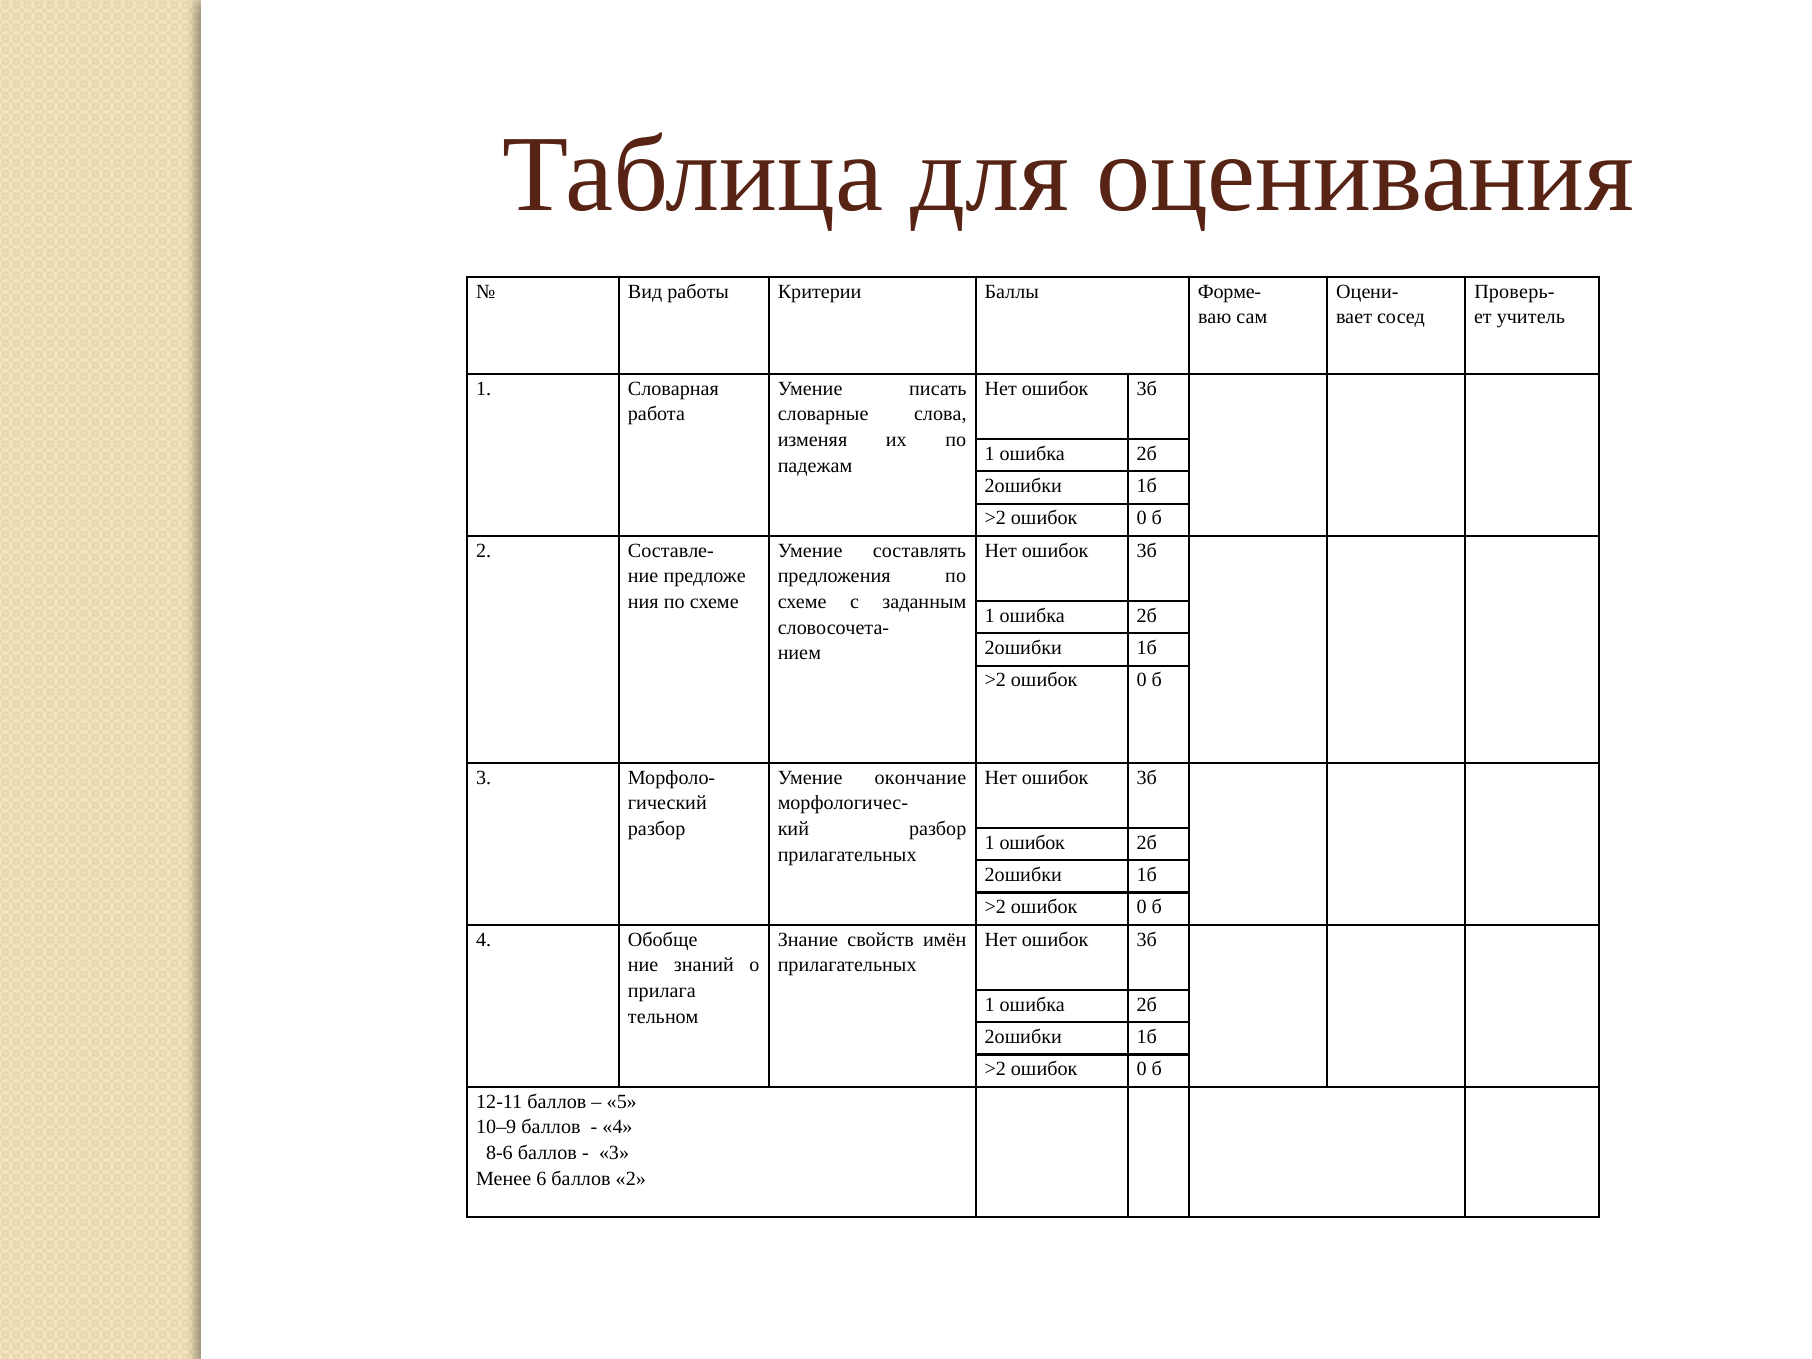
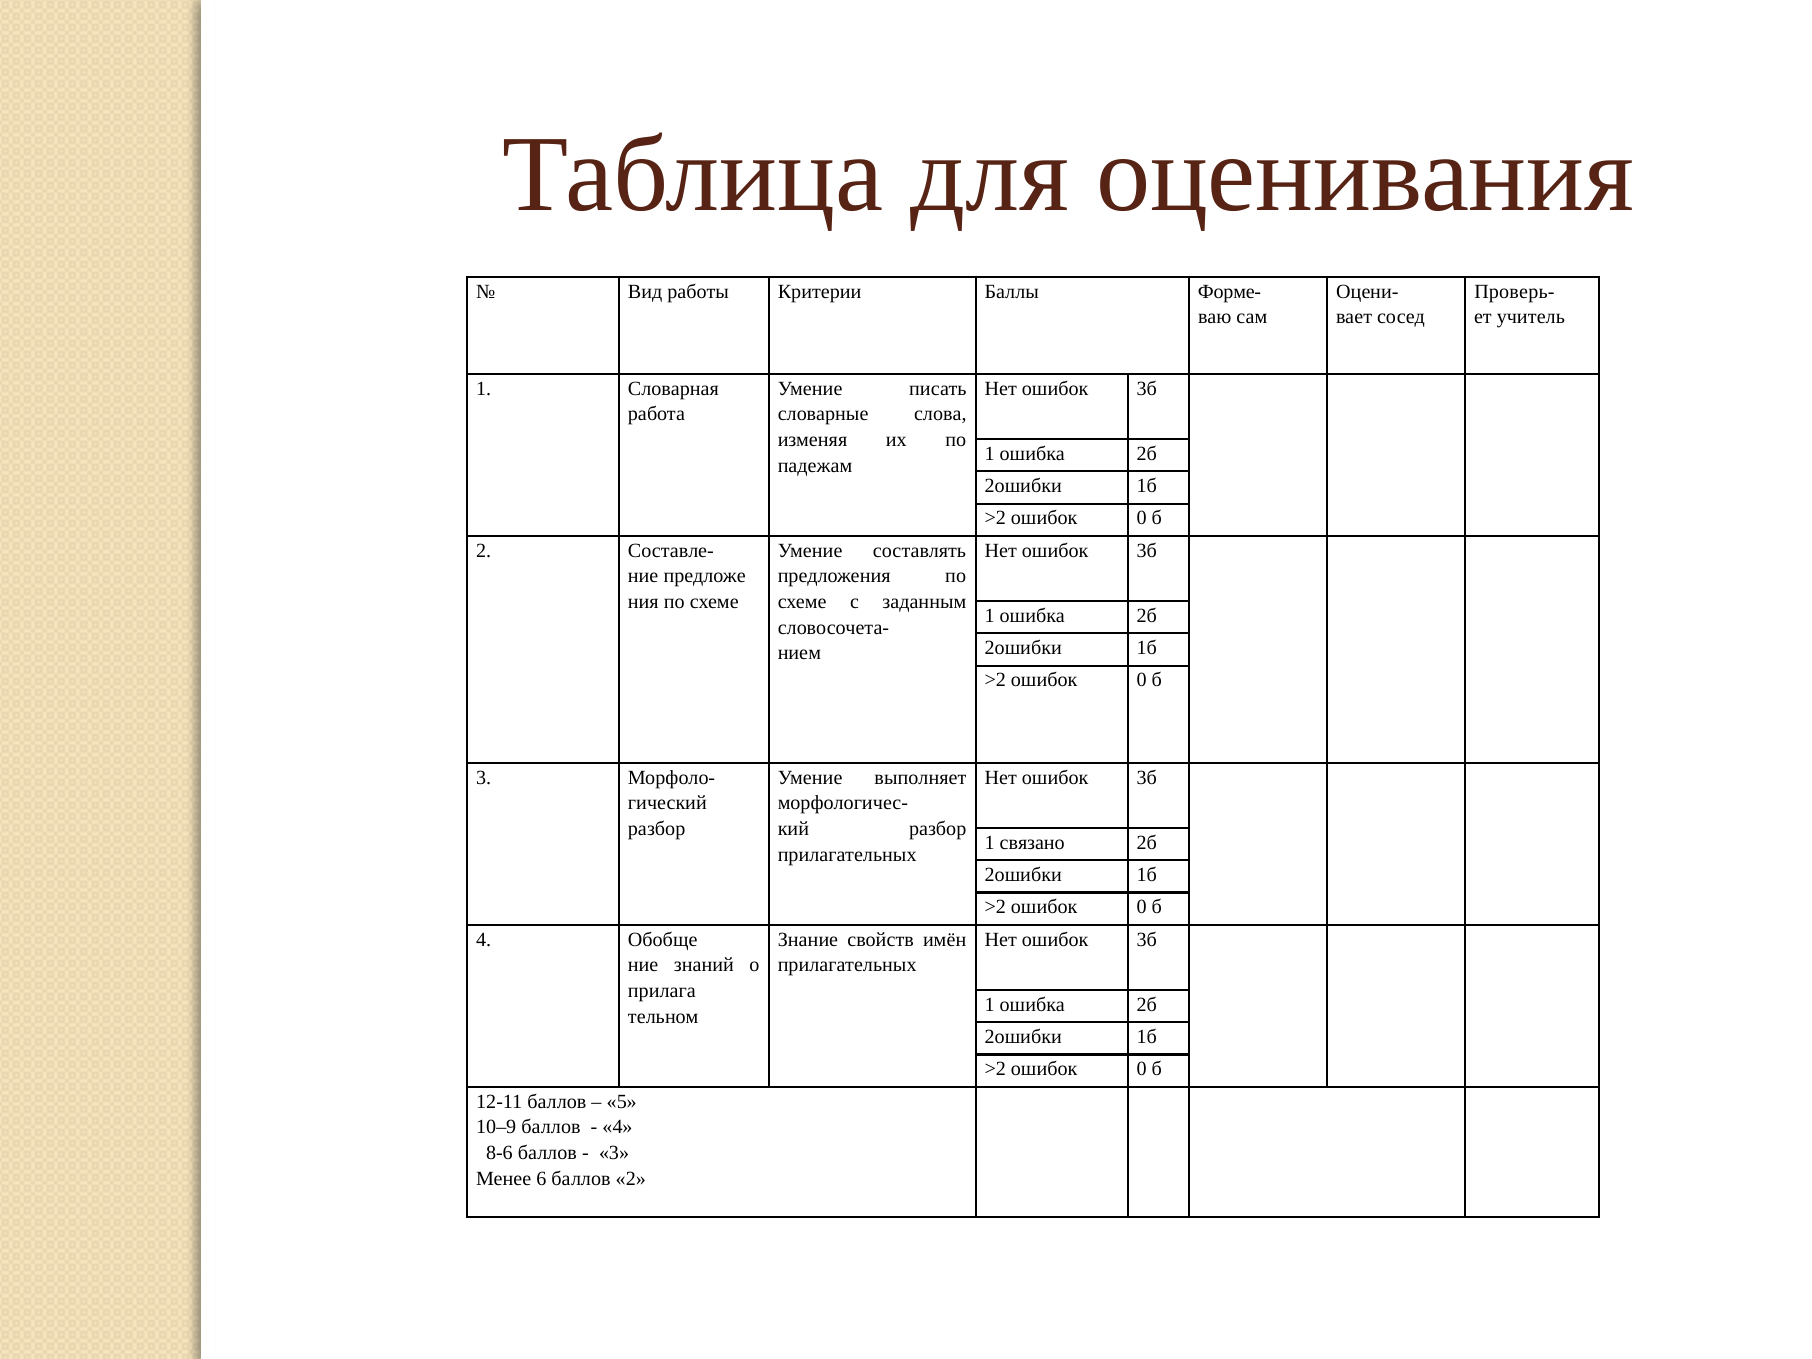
окончание: окончание -> выполняет (920, 778)
1 ошибок: ошибок -> связано (1032, 843)
